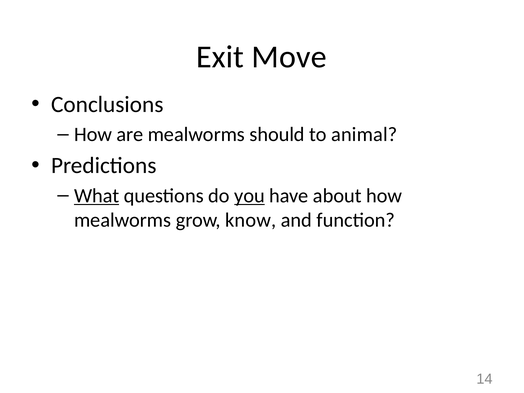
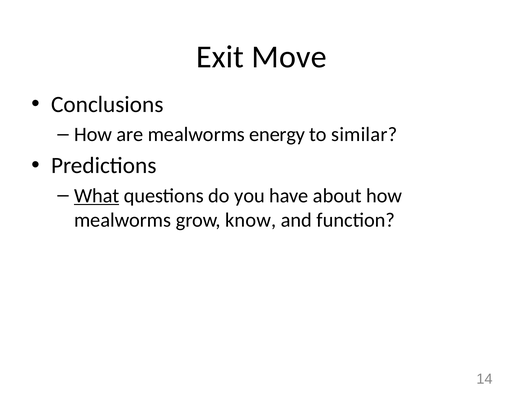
should: should -> energy (277, 135)
animal: animal -> similar (364, 135)
you underline: present -> none (249, 196)
